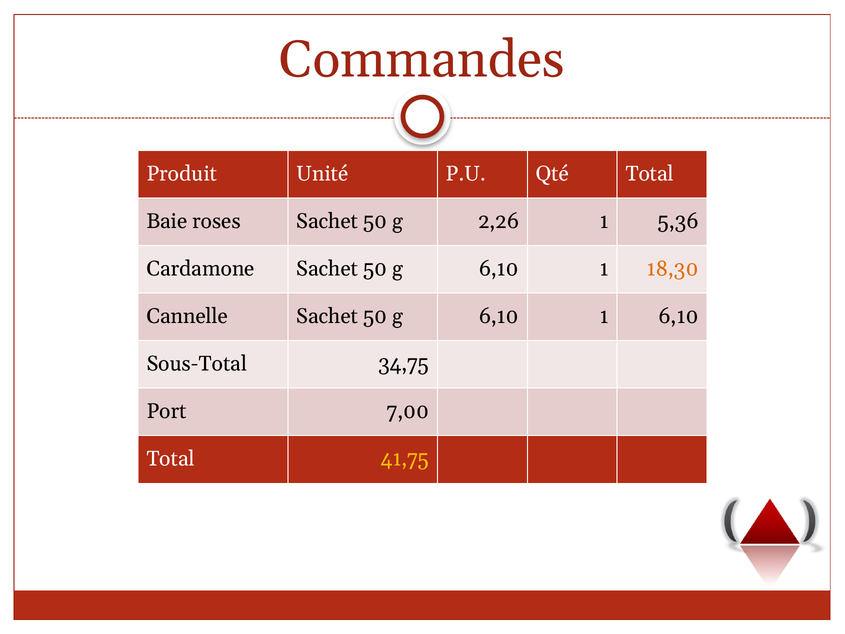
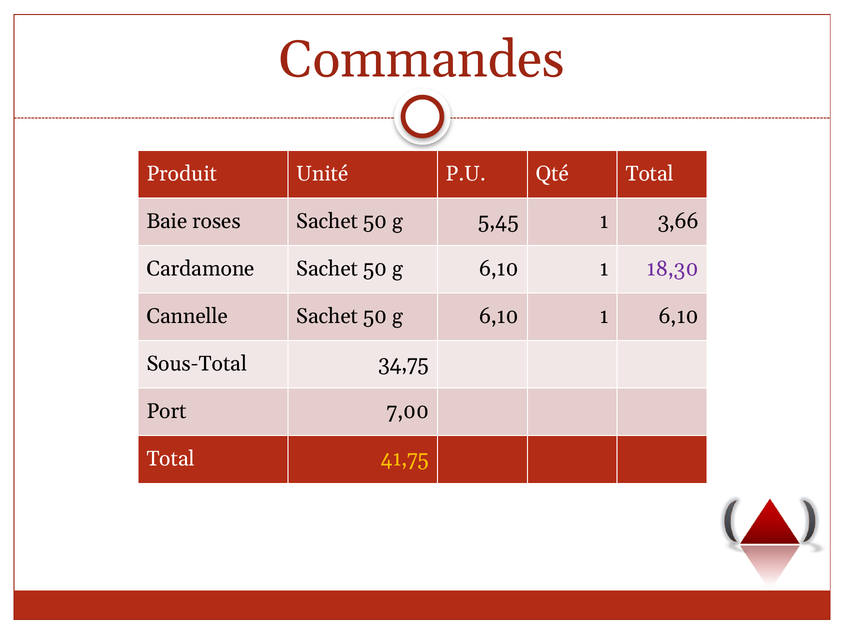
2,26: 2,26 -> 5,45 (499, 221)
5,36: 5,36 -> 3,66 (678, 221)
18,30 colour: orange -> purple (673, 269)
